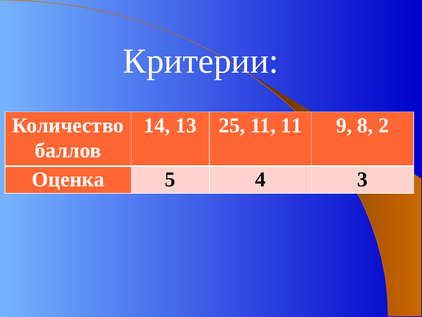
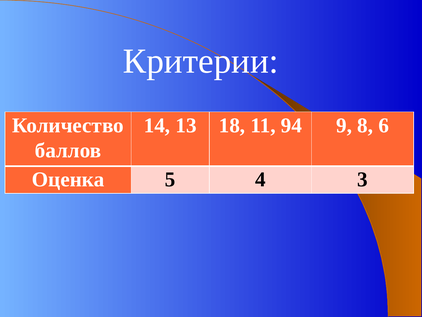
25: 25 -> 18 (232, 125)
11 11: 11 -> 94 (291, 125)
2: 2 -> 6 (384, 125)
